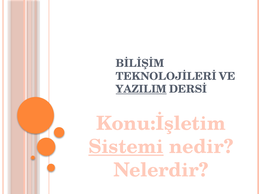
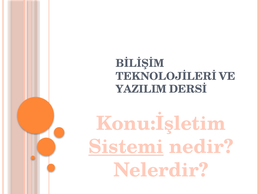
YAZILIM underline: present -> none (141, 89)
